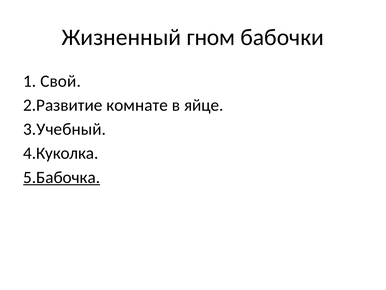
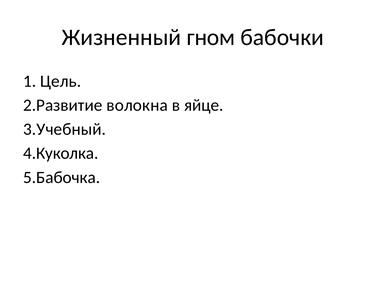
Свой: Свой -> Цель (61, 81)
комнате: комнате -> волокна (137, 105)
5.Бабочка underline: present -> none (62, 177)
